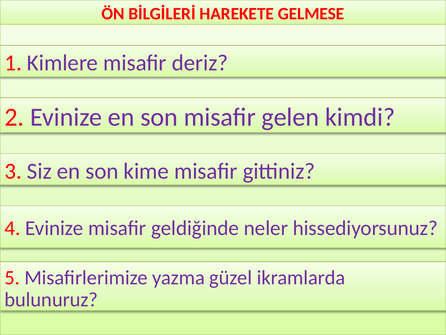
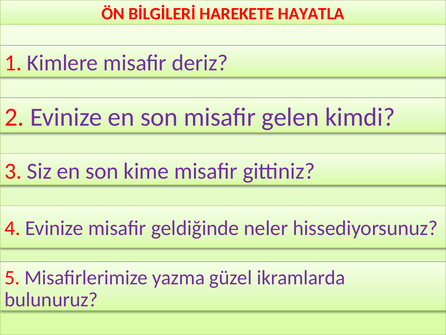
GELMESE: GELMESE -> HAYATLA (311, 14)
